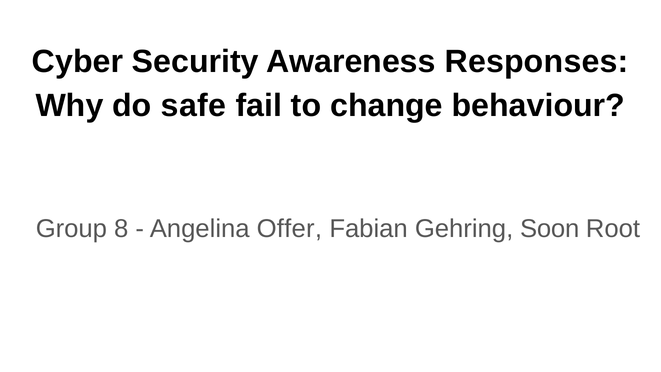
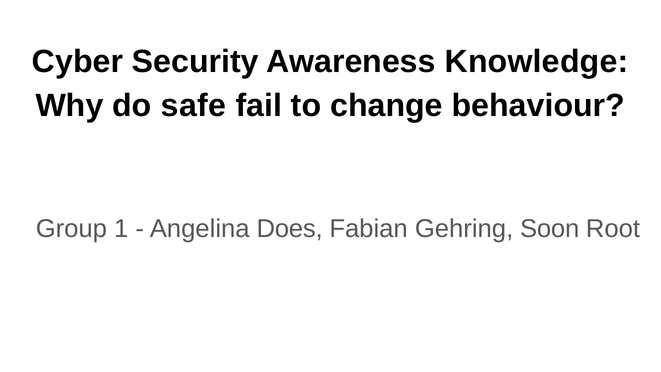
Responses: Responses -> Knowledge (537, 61)
8: 8 -> 1 (121, 229)
Offer: Offer -> Does (290, 229)
